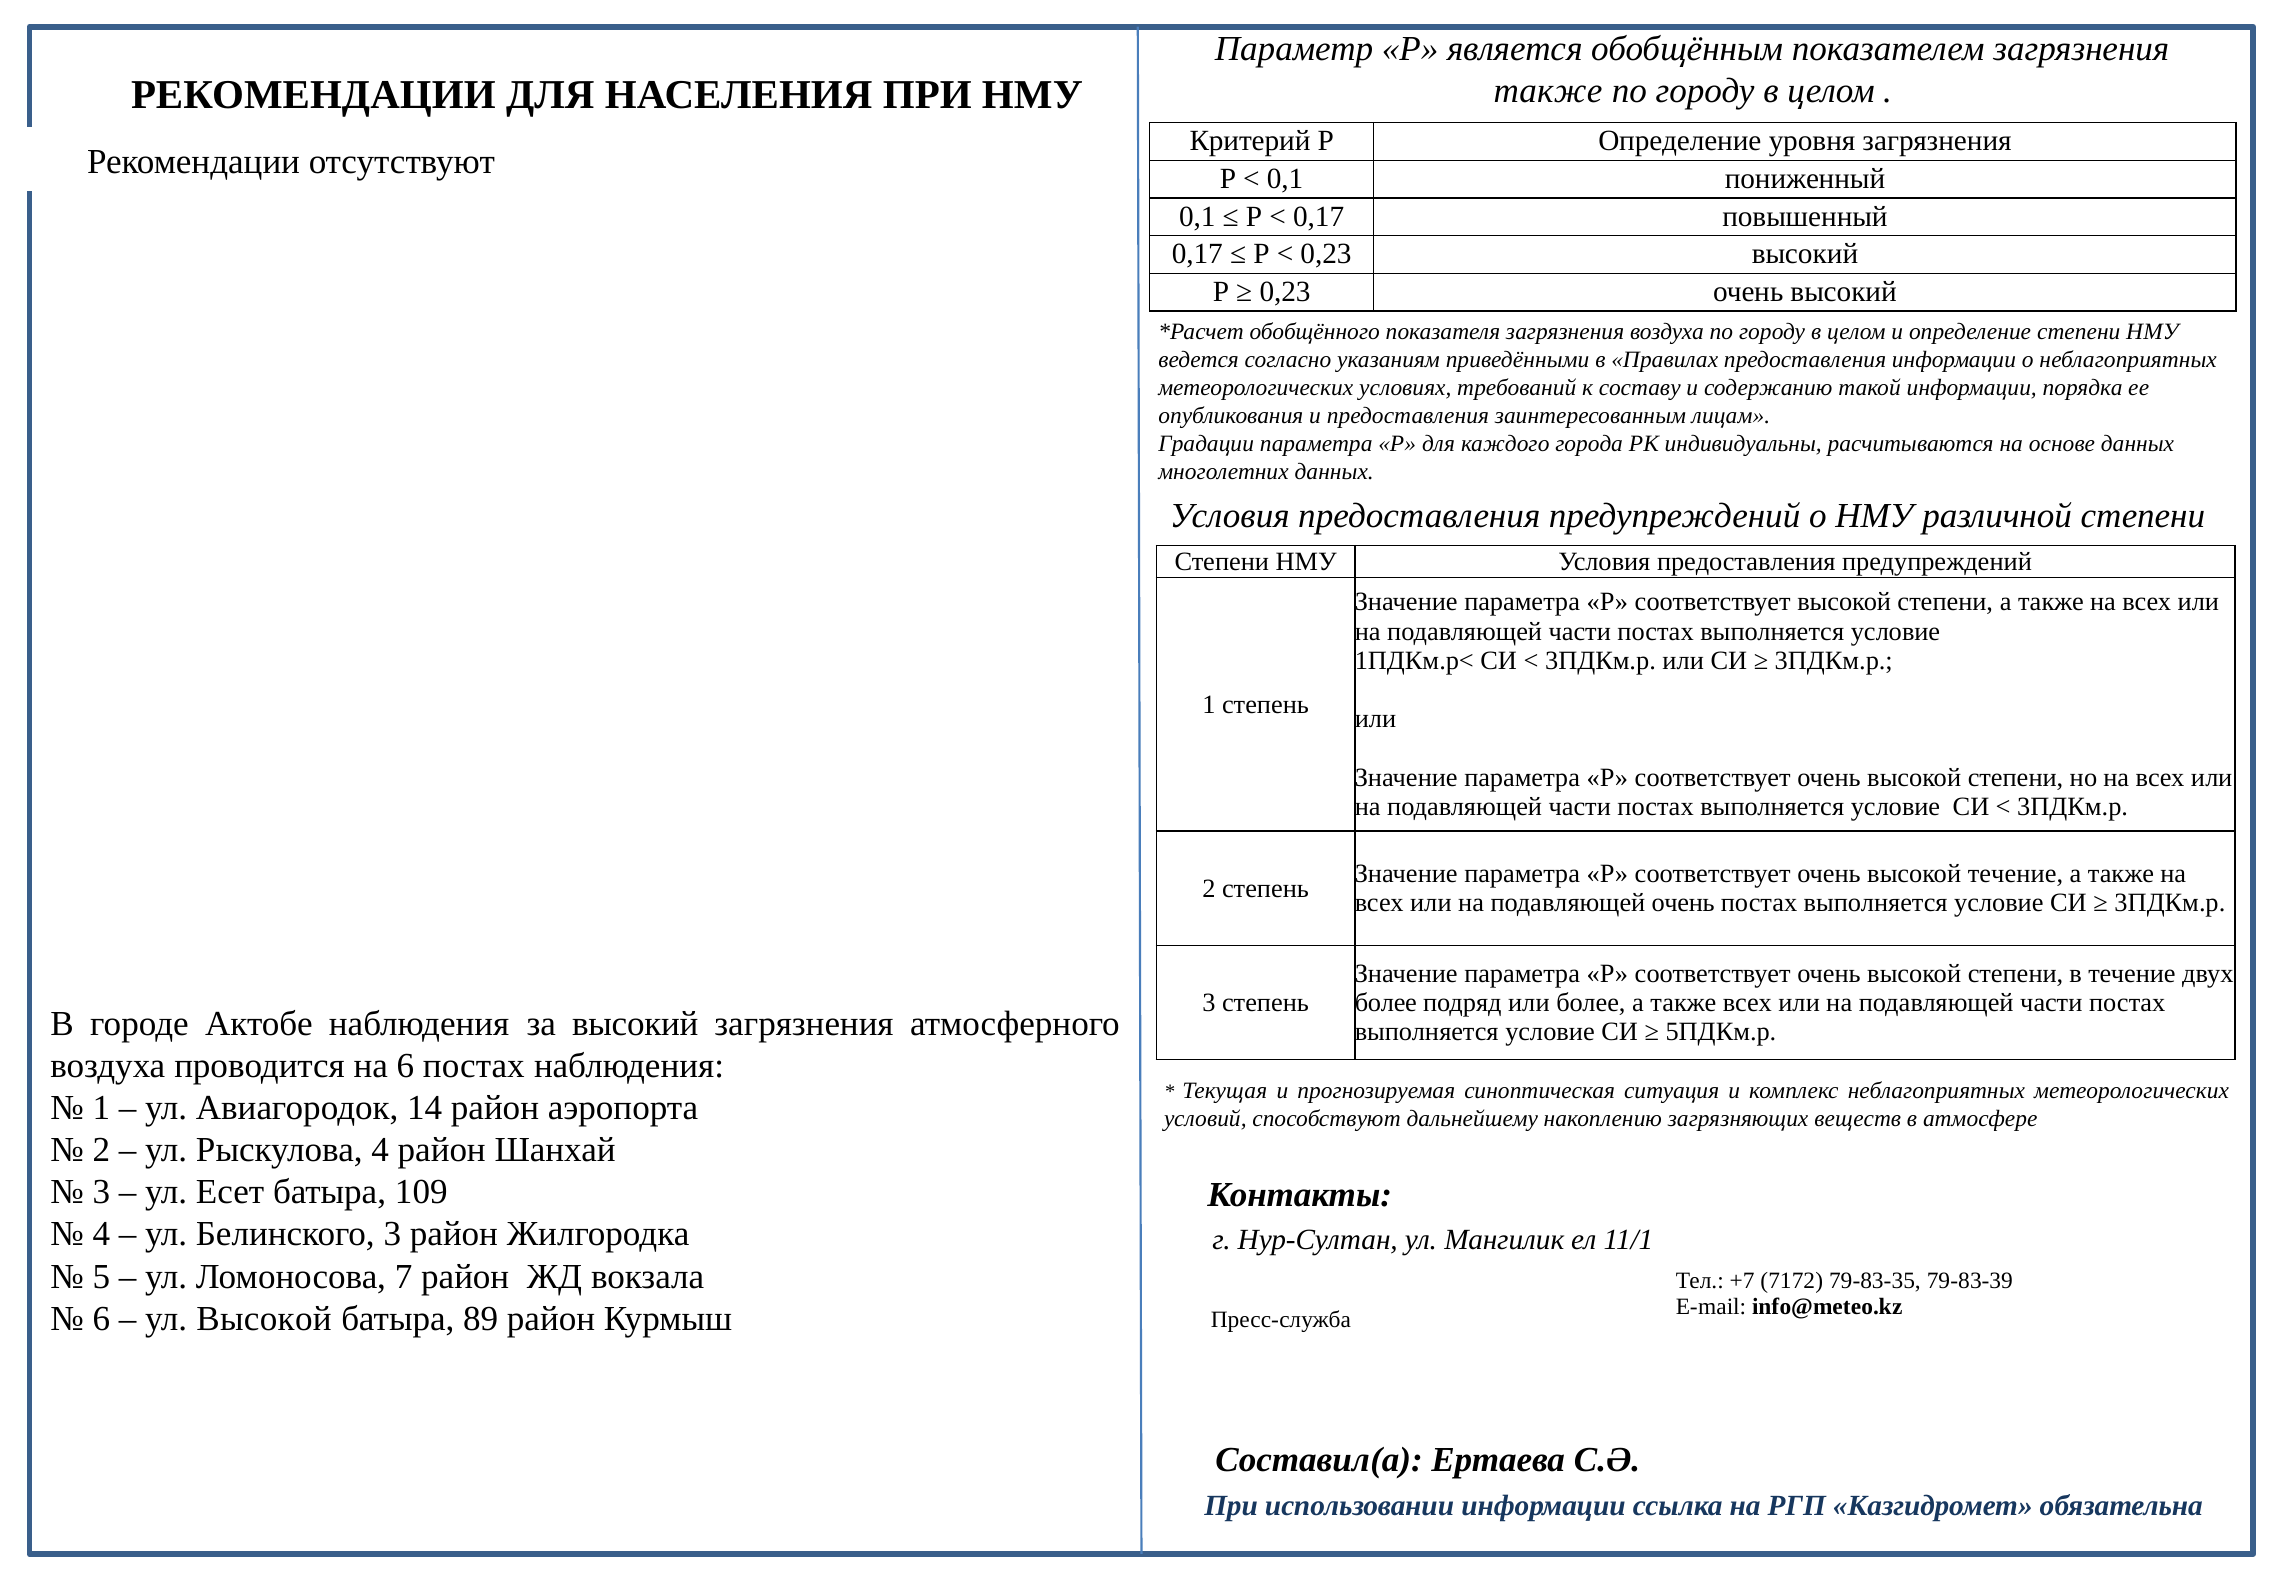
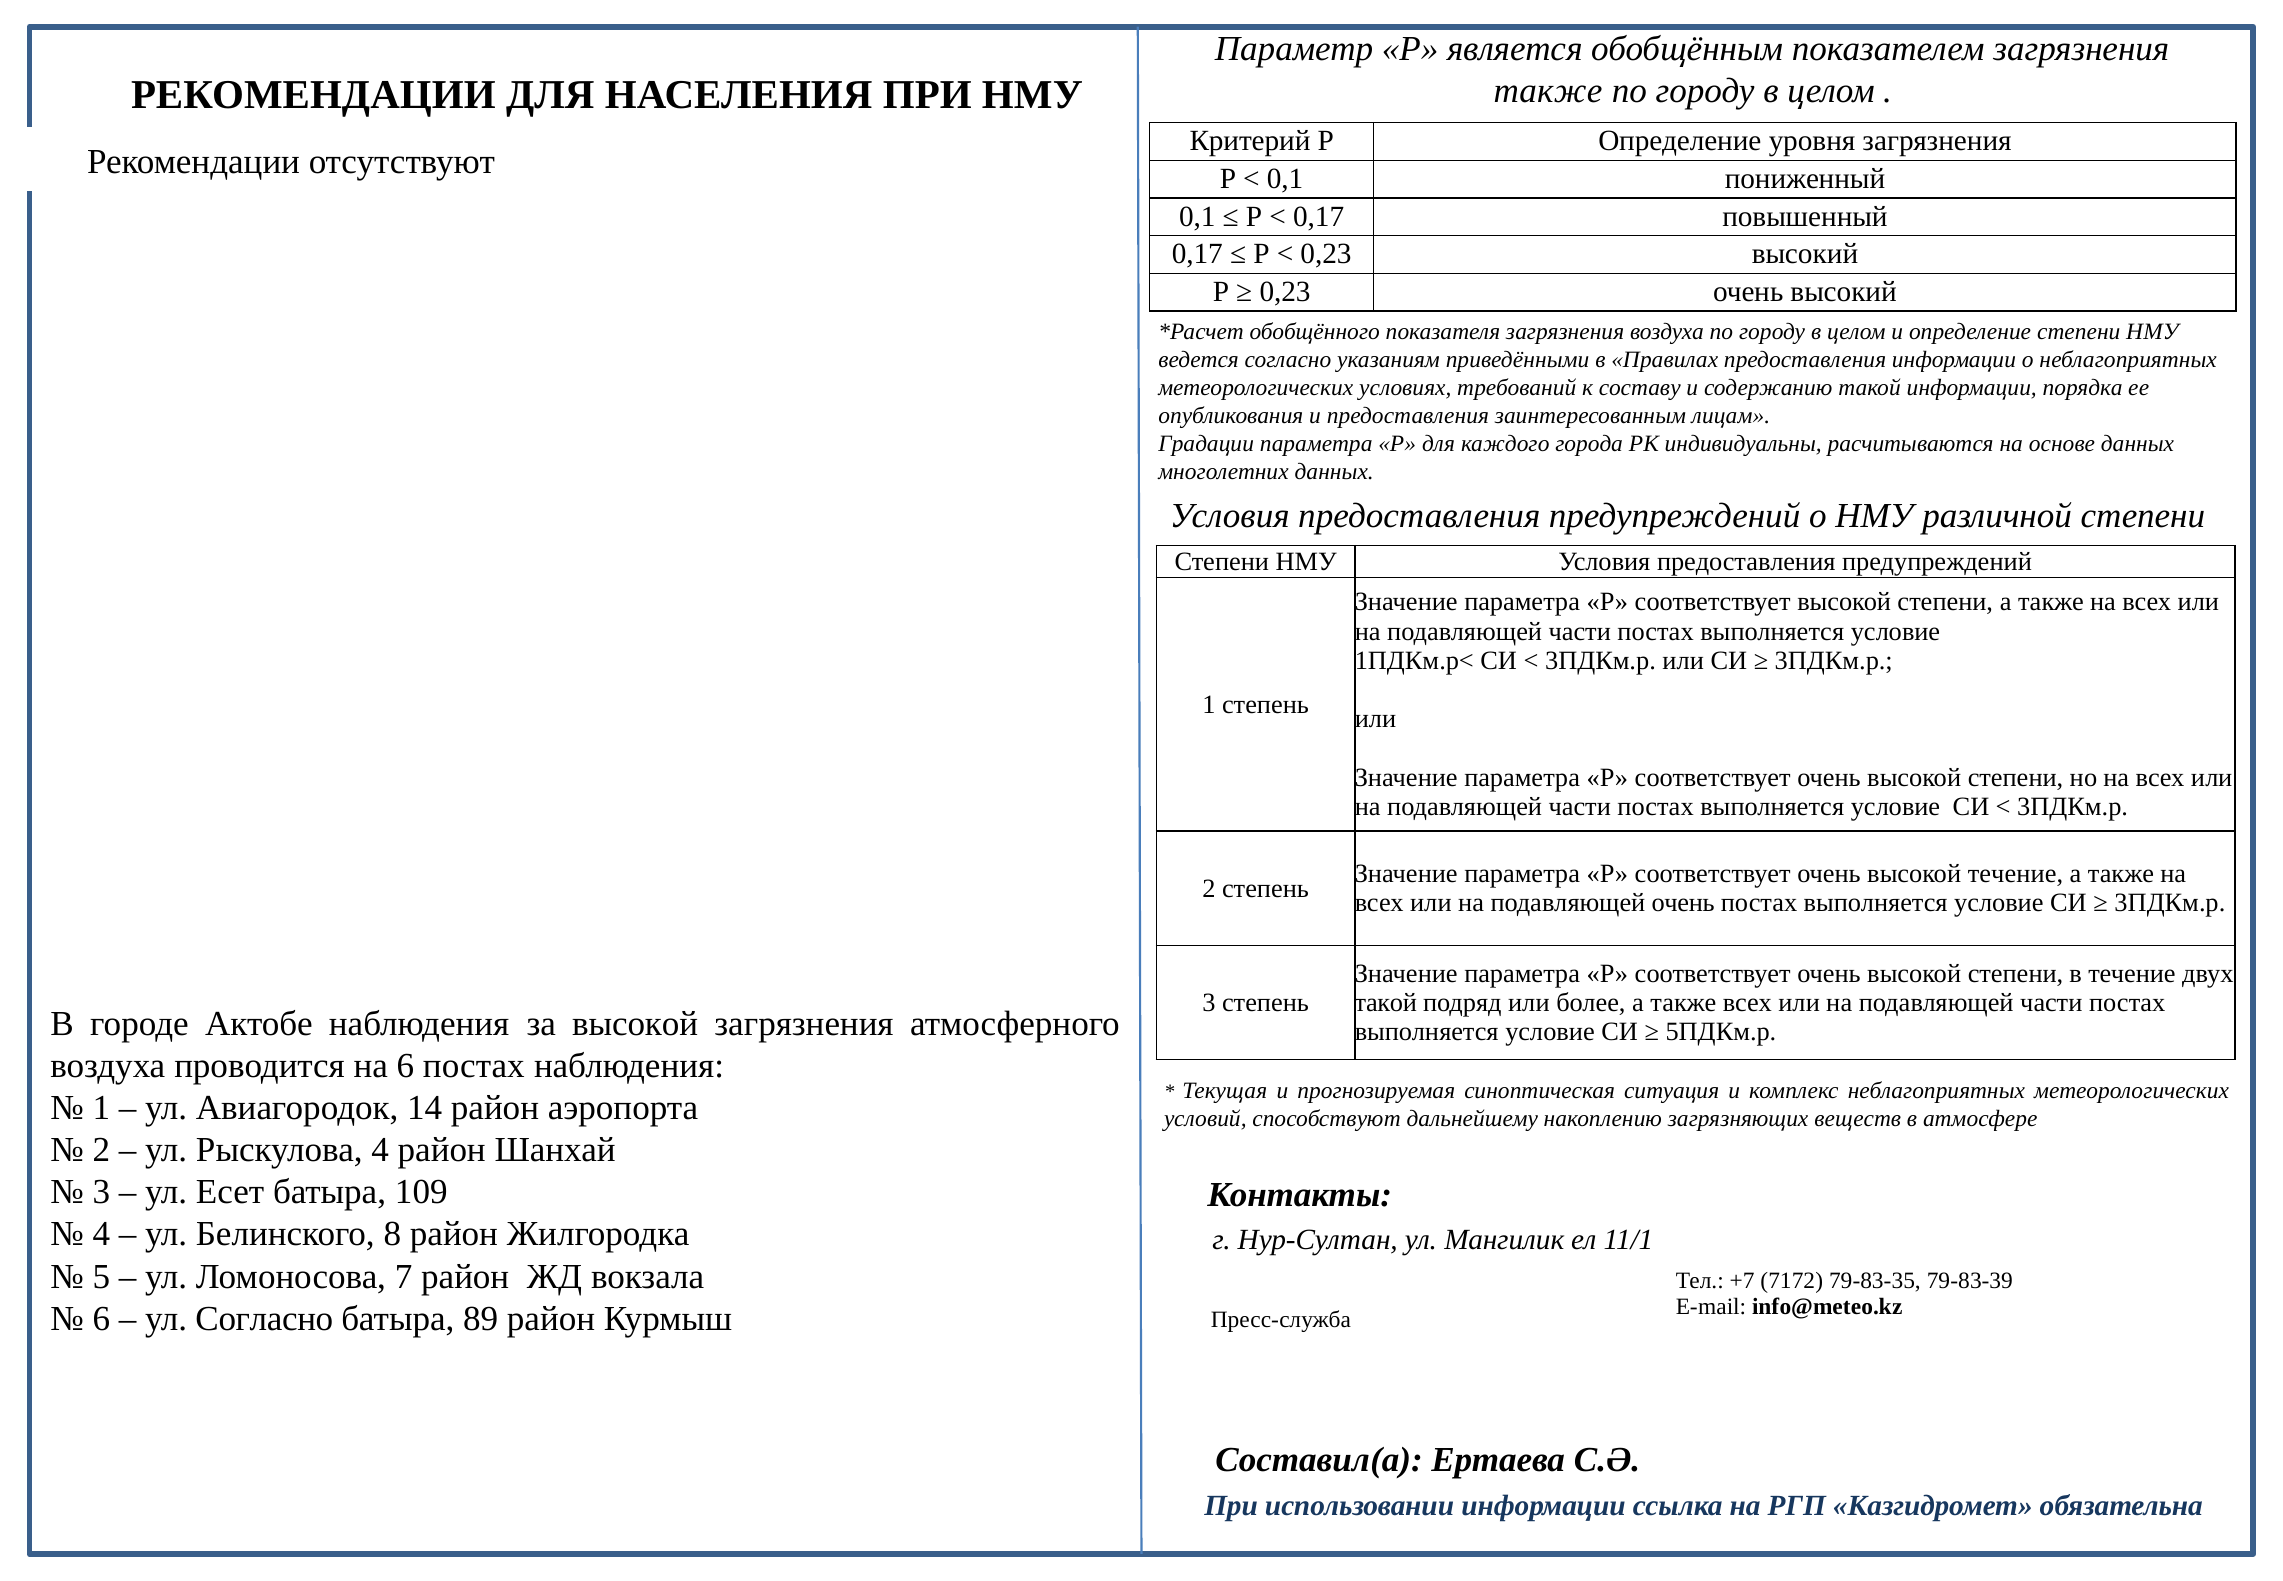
более: более -> такой (1386, 1002)
за высокий: высокий -> высокой (635, 1023)
Белинского 3: 3 -> 8 (392, 1234)
ул Высокой: Высокой -> Согласно (264, 1318)
